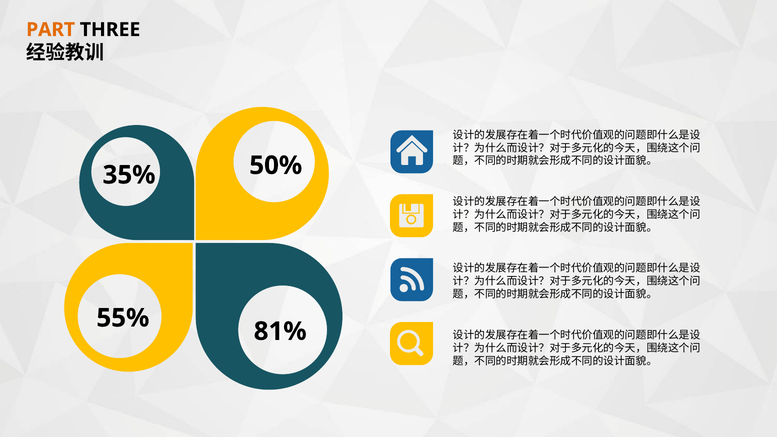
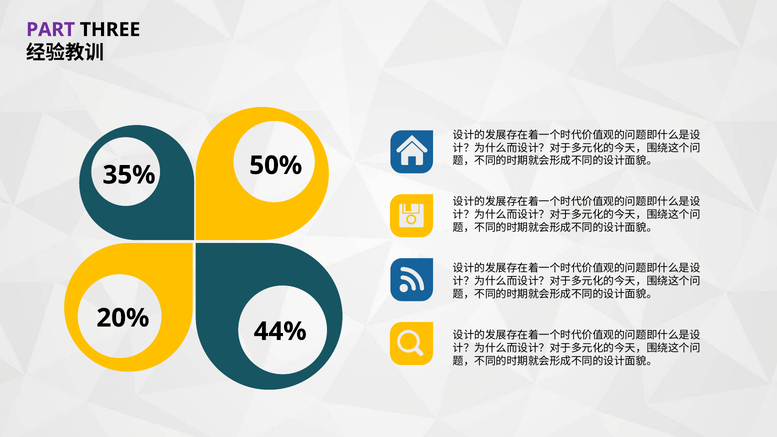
PART colour: orange -> purple (51, 30)
55%: 55% -> 20% (123, 318)
81%: 81% -> 44% (280, 331)
